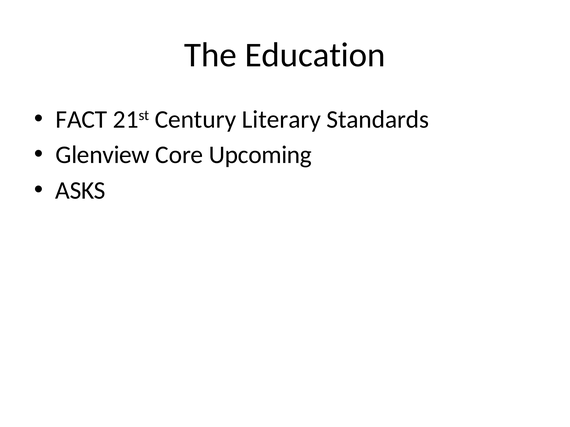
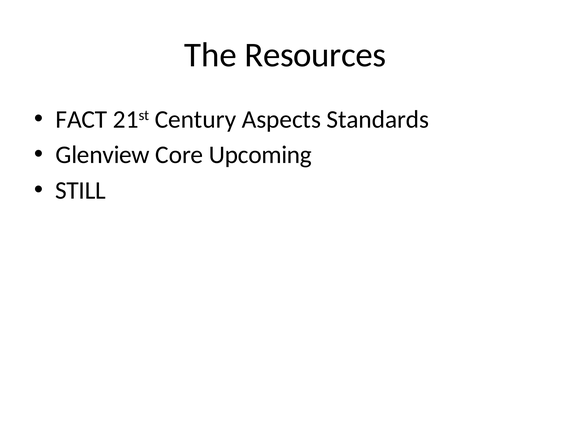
Education: Education -> Resources (315, 55)
Literary: Literary -> Aspects (281, 120)
ASKS: ASKS -> STILL (80, 191)
